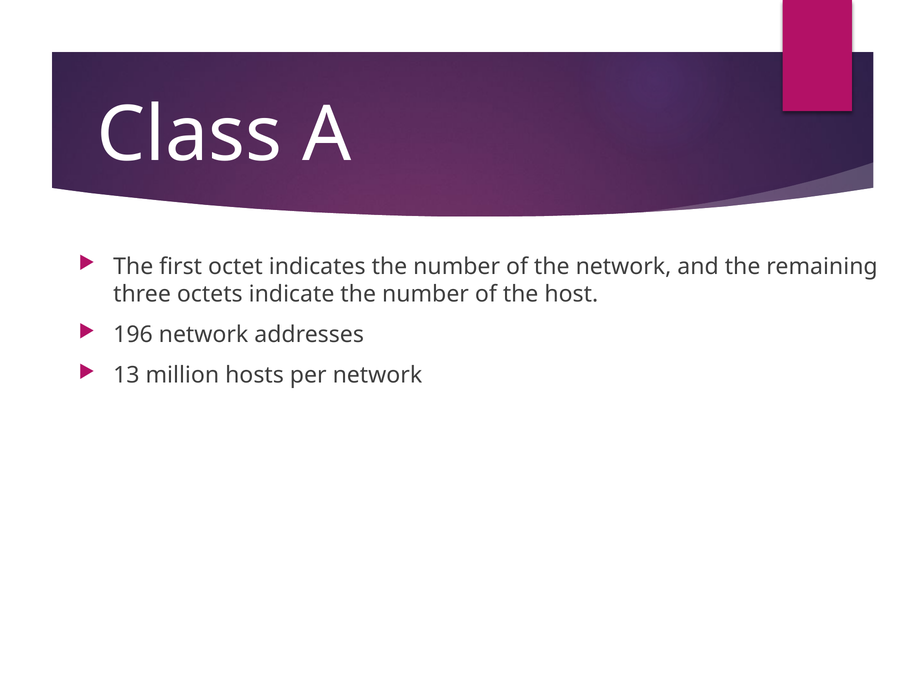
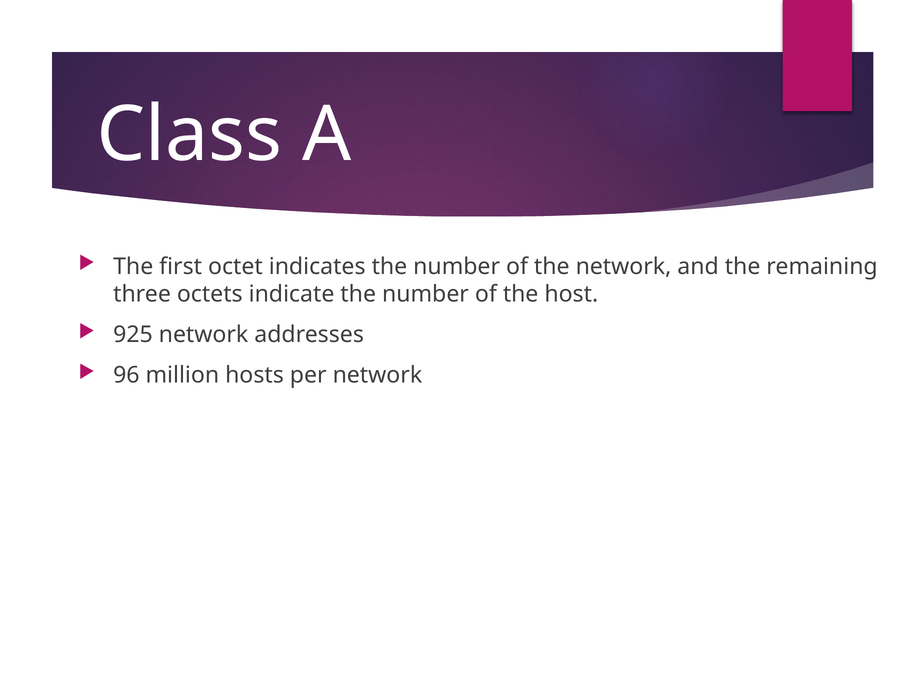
196: 196 -> 925 (133, 335)
13: 13 -> 96 (126, 375)
